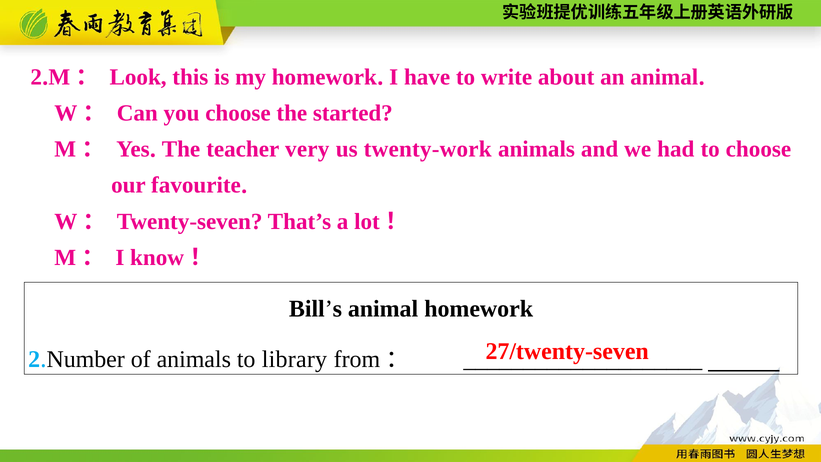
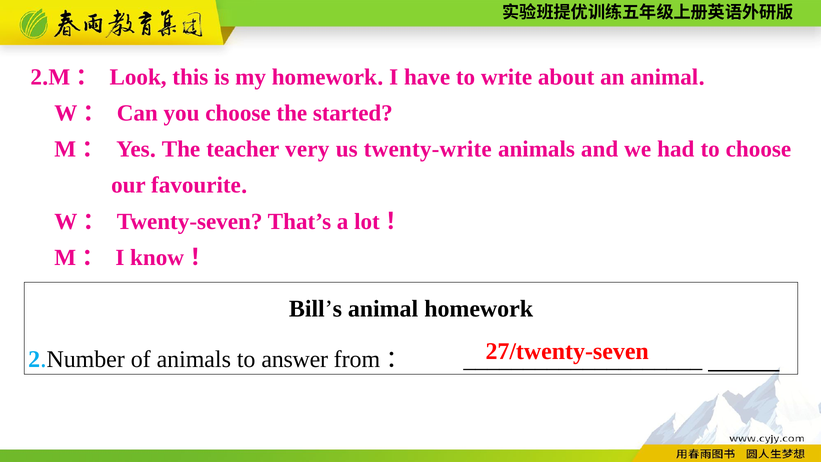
twenty-work: twenty-work -> twenty-write (428, 149)
library: library -> answer (295, 359)
